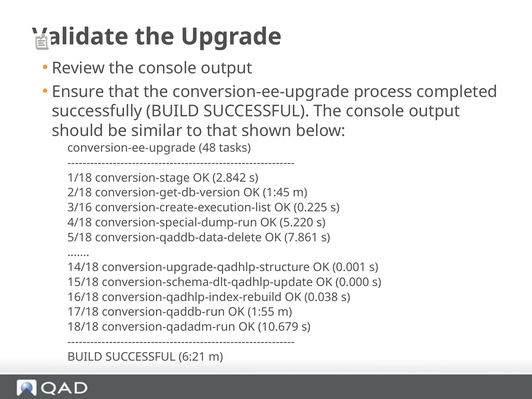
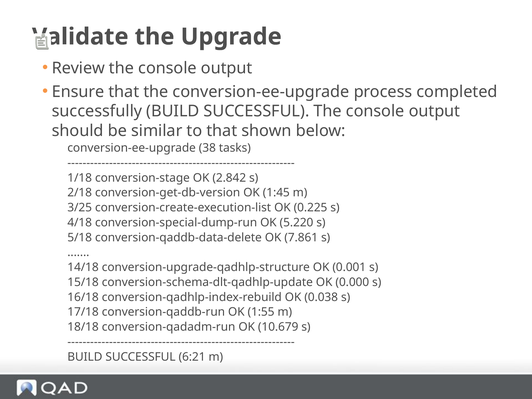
48: 48 -> 38 (207, 148)
3/16: 3/16 -> 3/25 (80, 208)
